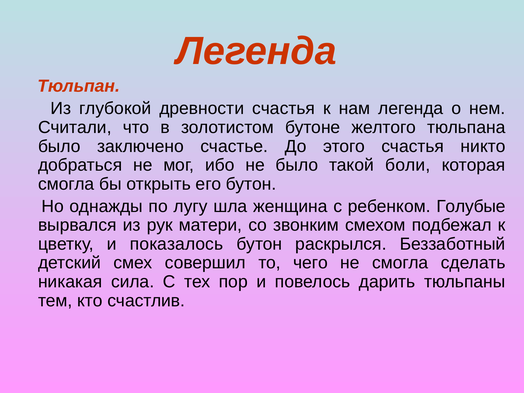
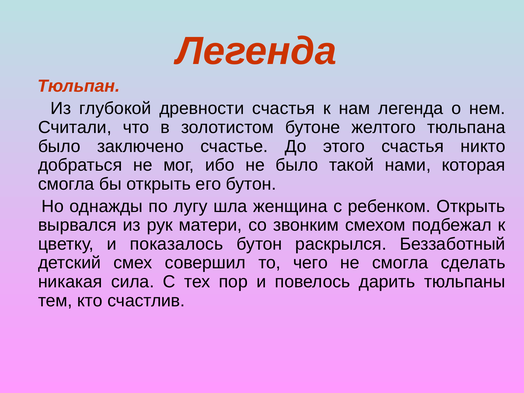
боли: боли -> нами (408, 165)
ребенком Голубые: Голубые -> Открыть (471, 206)
